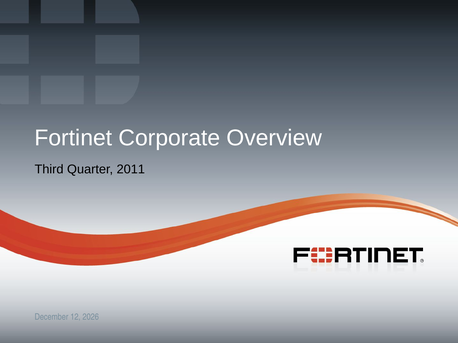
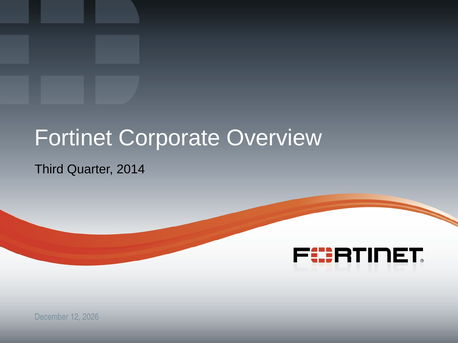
2011: 2011 -> 2014 (131, 170)
